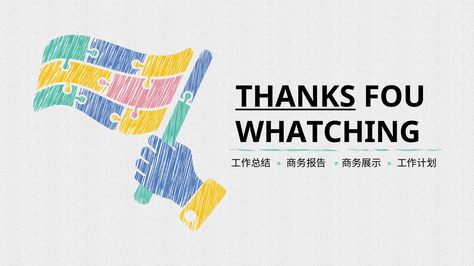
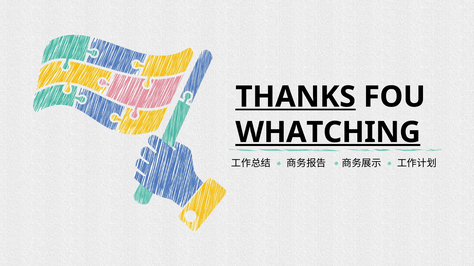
WHATCHING underline: none -> present (328, 133)
